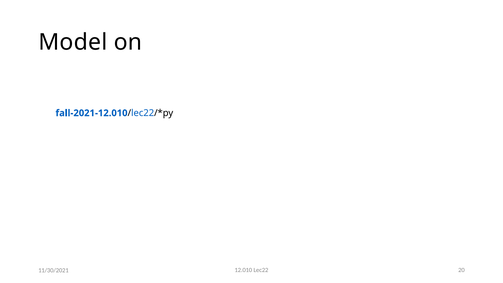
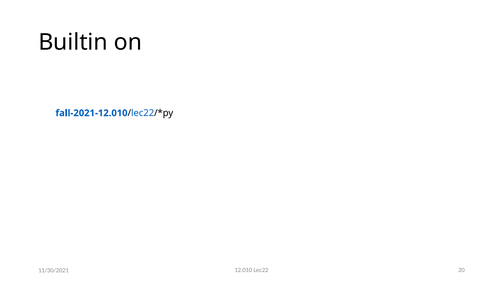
Model: Model -> Builtin (73, 42)
